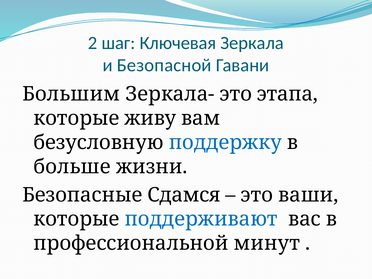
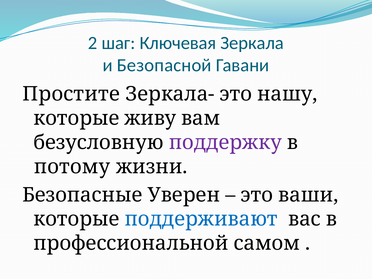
Большим: Большим -> Простите (71, 94)
этапа: этапа -> нашу (287, 94)
поддержку colour: blue -> purple (225, 142)
больше: больше -> потому (72, 167)
Сдамся: Сдамся -> Уверен (184, 195)
минут: минут -> самом (267, 243)
